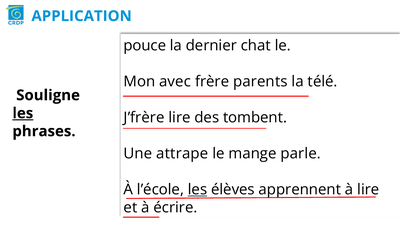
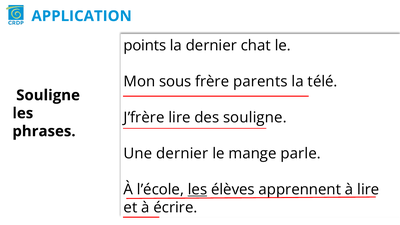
pouce: pouce -> points (145, 46)
avec: avec -> sous (175, 82)
les underline: present -> none (23, 113)
des tombent: tombent -> souligne (255, 118)
Une attrape: attrape -> dernier (182, 154)
